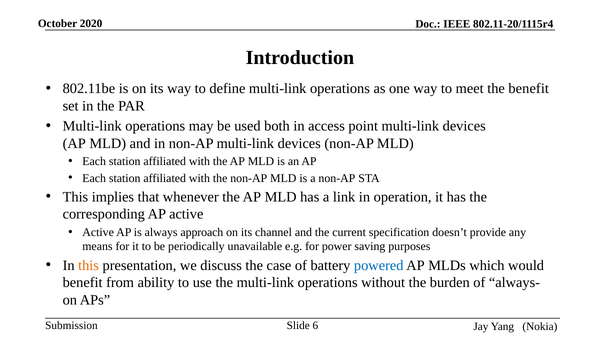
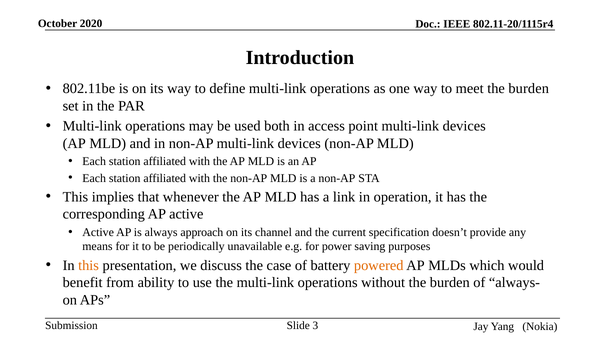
meet the benefit: benefit -> burden (529, 89)
powered colour: blue -> orange (379, 266)
6: 6 -> 3 (315, 326)
